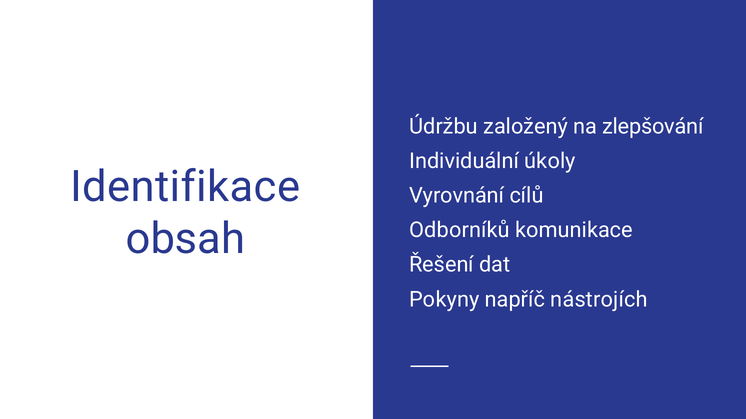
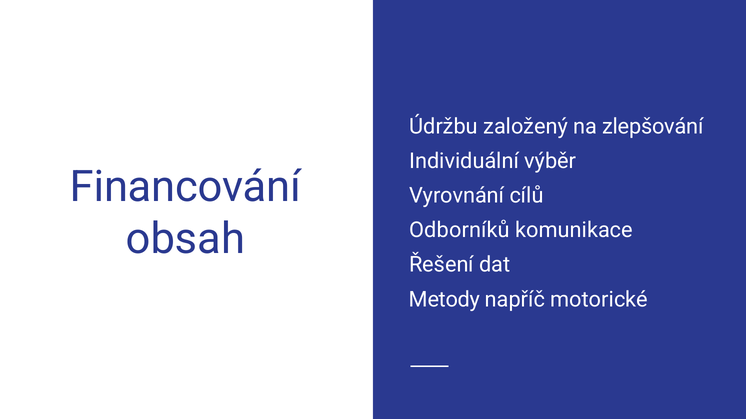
úkoly: úkoly -> výběr (550, 161)
Identifikace: Identifikace -> Financování (185, 187)
Pokyny: Pokyny -> Metody (444, 300)
nástrojích: nástrojích -> motorické (599, 300)
